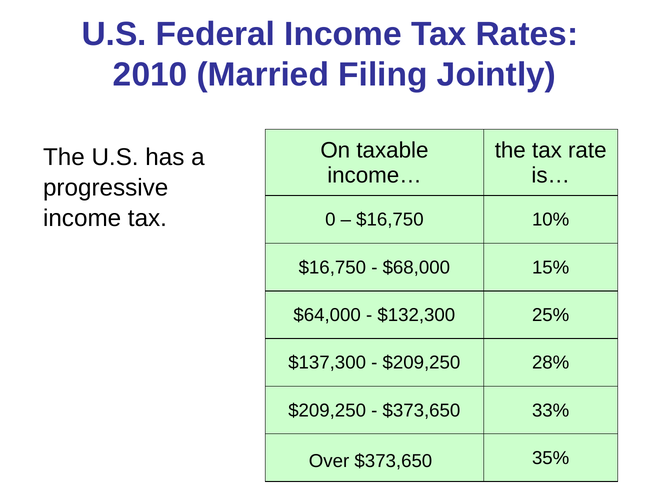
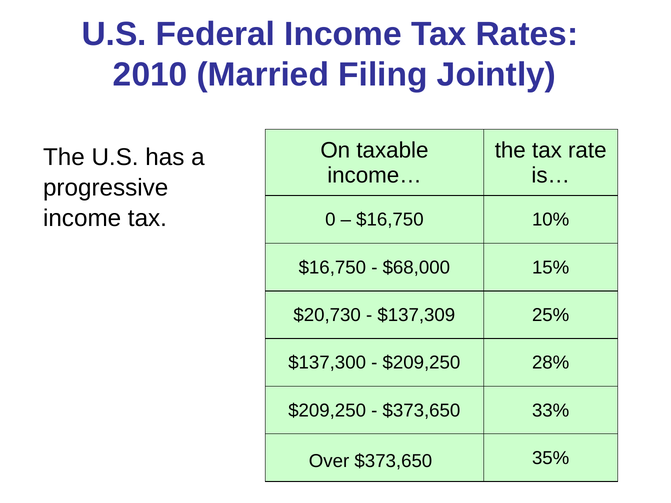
$64,000: $64,000 -> $20,730 (327, 315)
$132,300: $132,300 -> $137,309 (416, 315)
